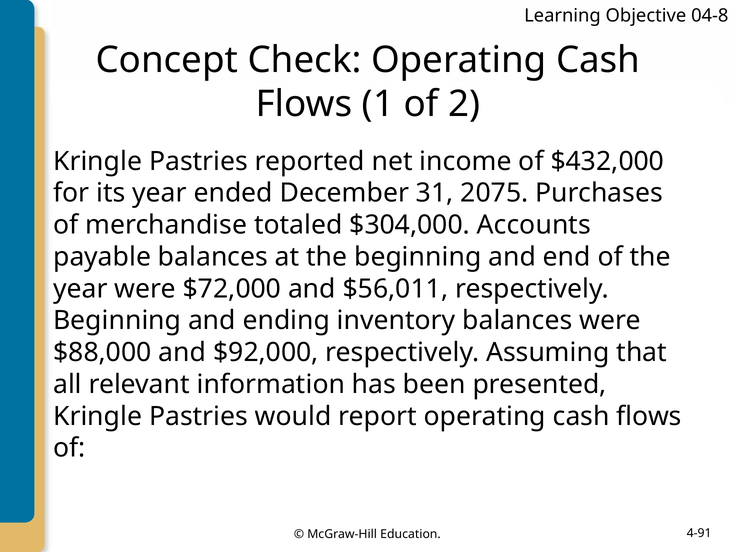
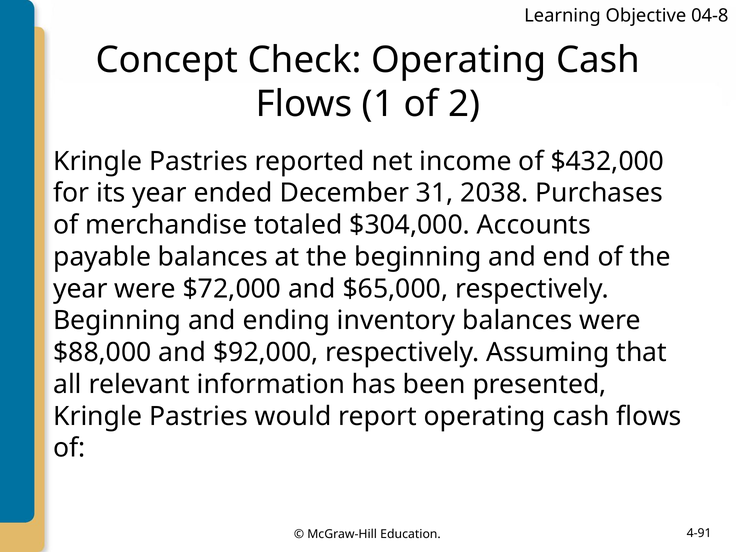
2075: 2075 -> 2038 (494, 193)
$56,011: $56,011 -> $65,000 (395, 289)
